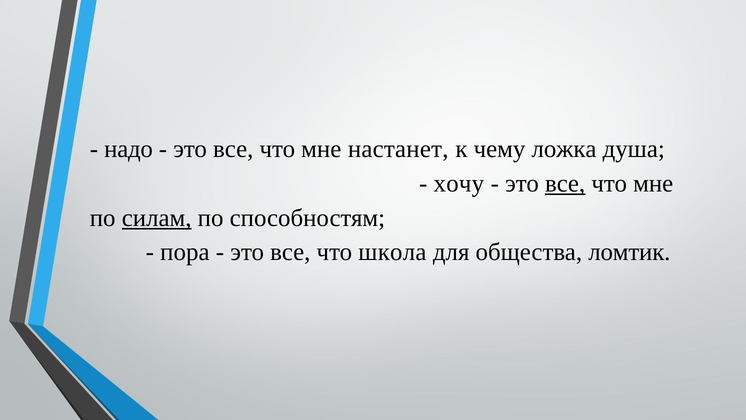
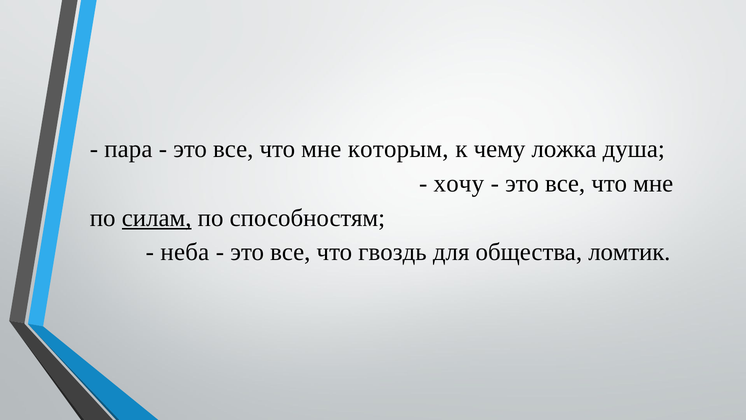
надо: надо -> пара (128, 149)
настанет: настанет -> которым (398, 149)
все underline: present -> none (565, 183)
пора: пора -> неба (185, 252)
школа: школа -> гвоздь (393, 252)
